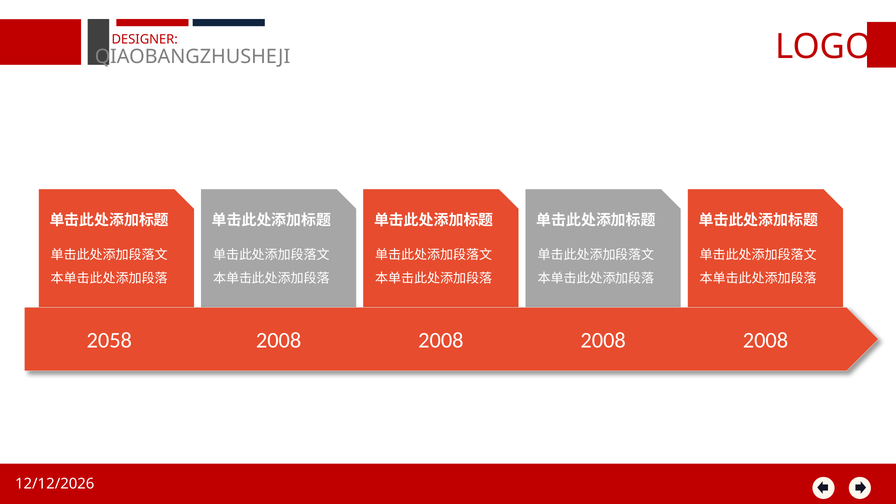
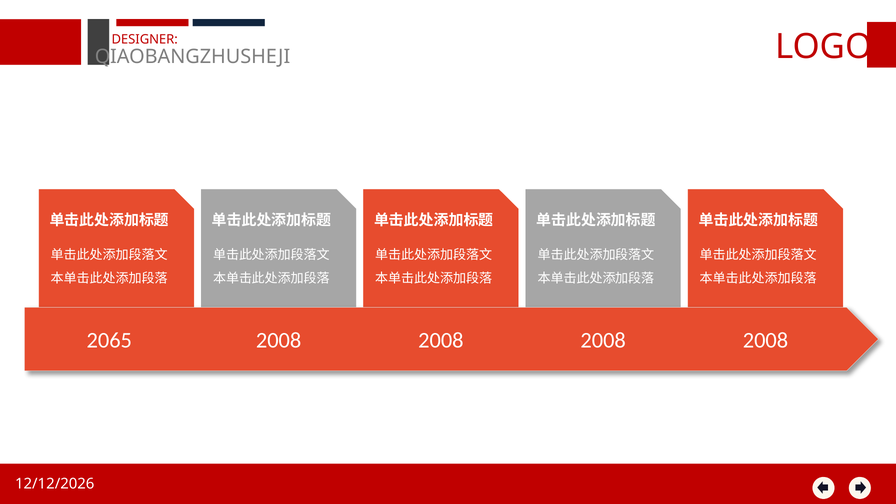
2058: 2058 -> 2065 (109, 340)
